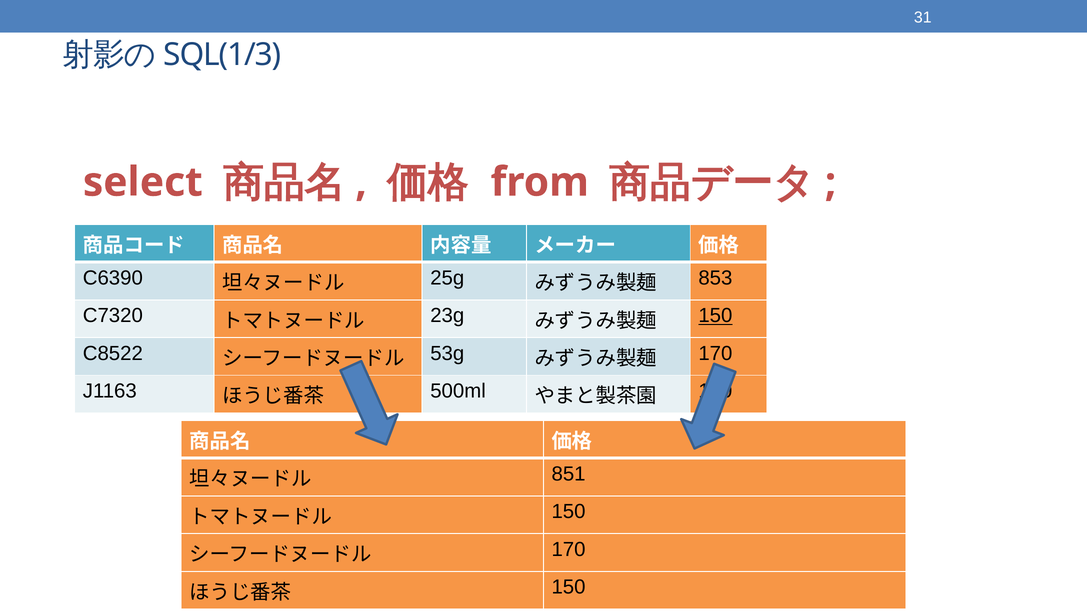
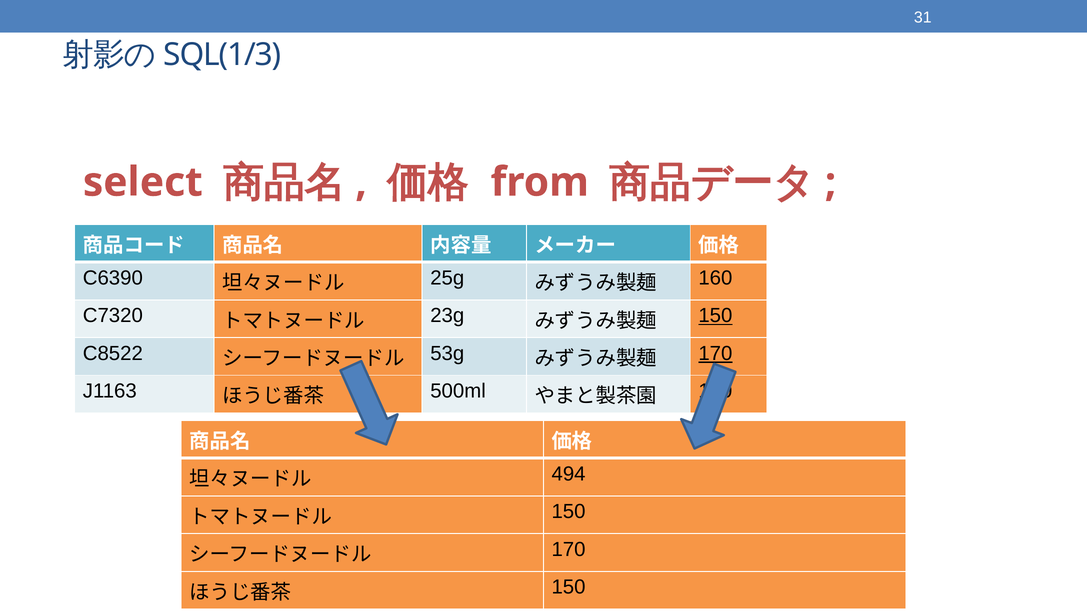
853: 853 -> 160 (715, 278)
170 underline: none -> present (715, 353)
851: 851 -> 494 (569, 474)
